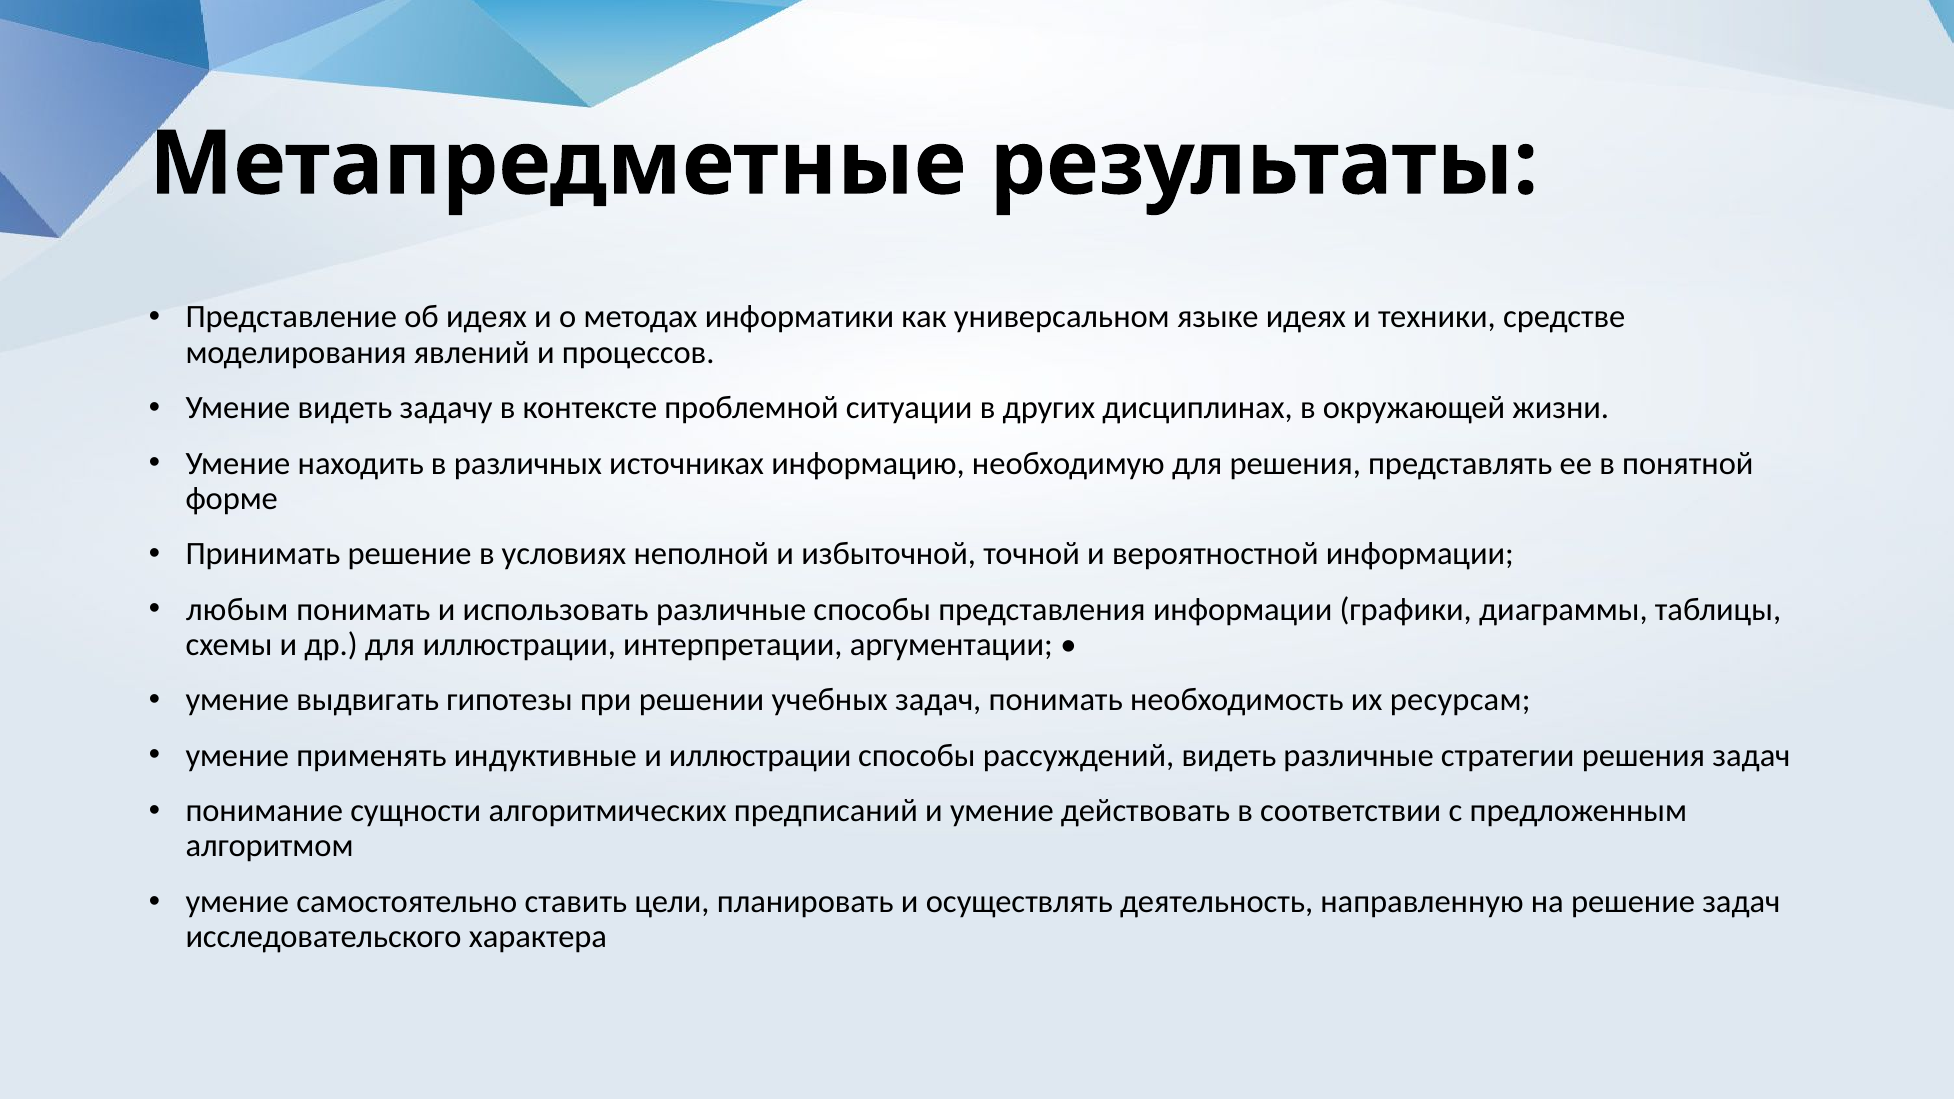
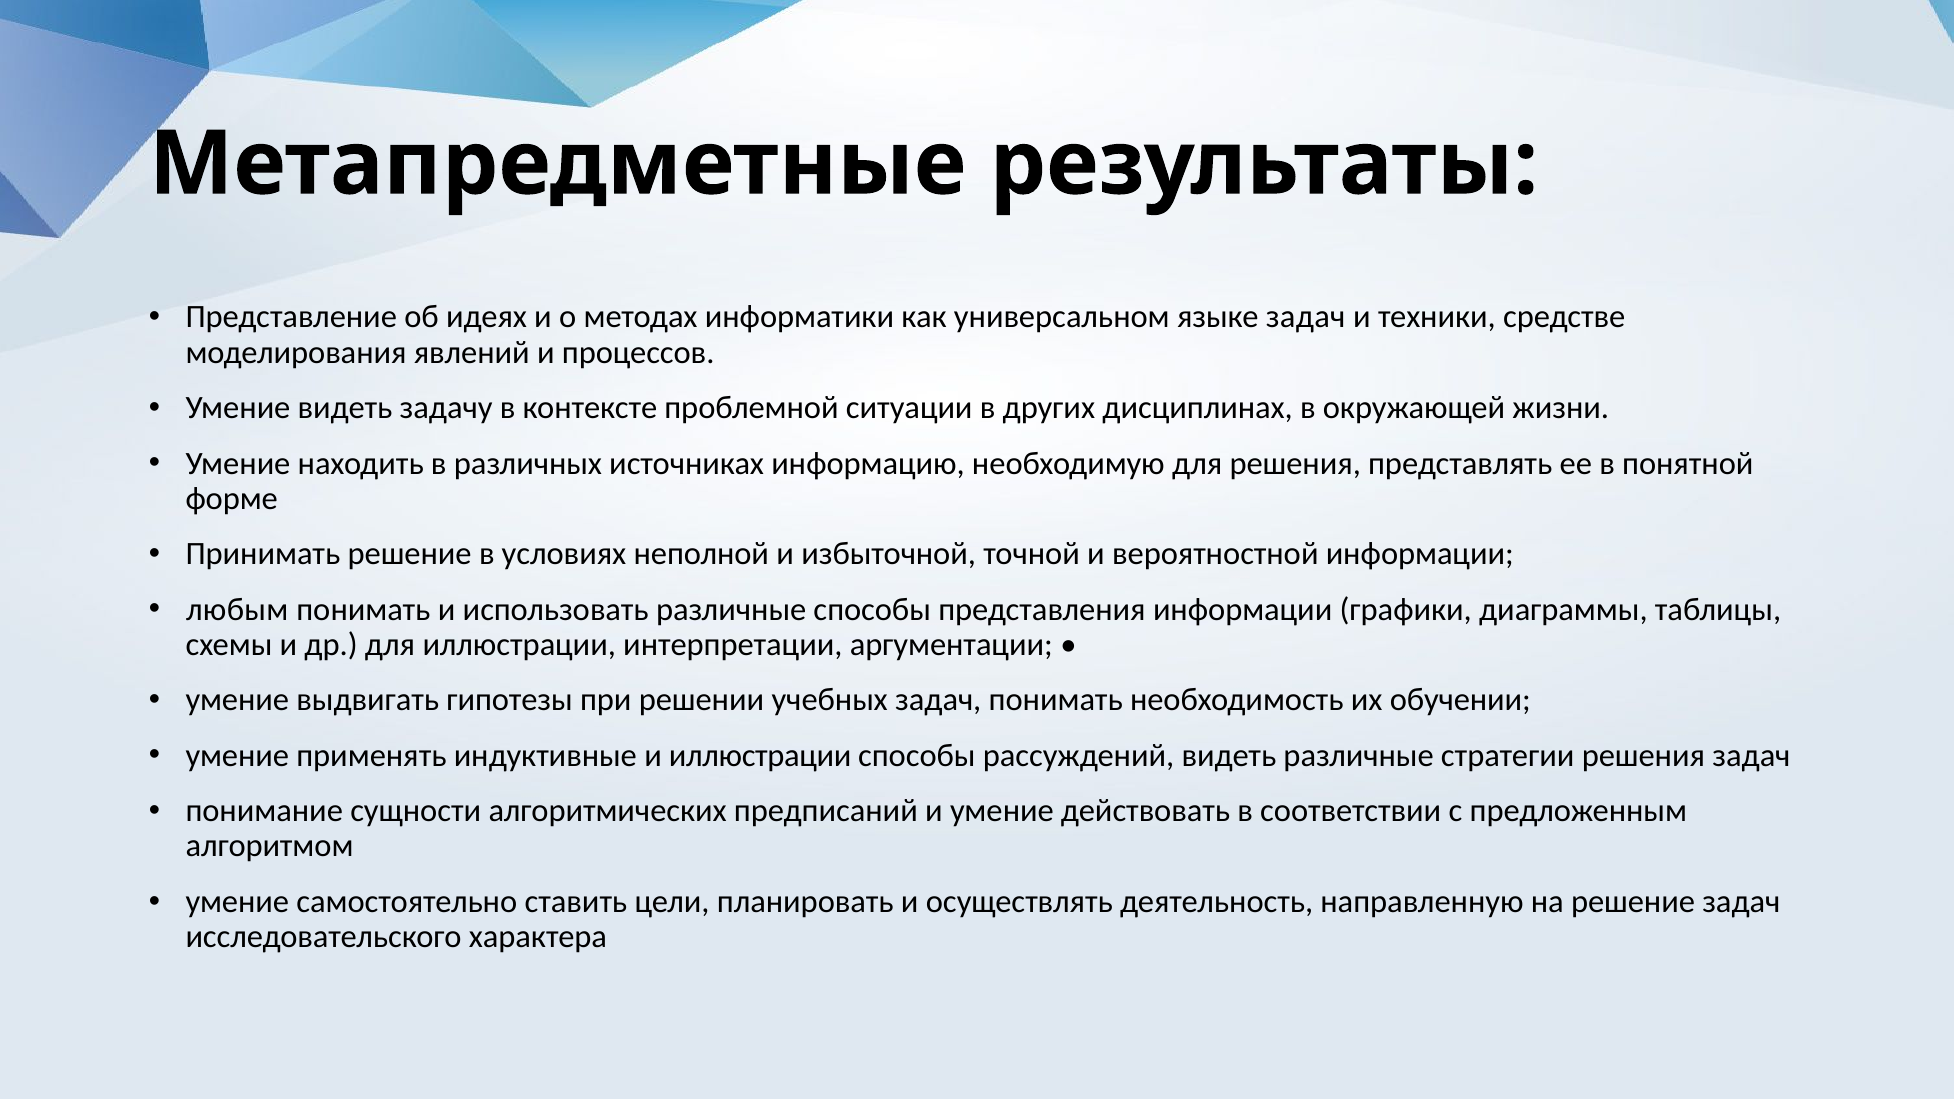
языке идеях: идеях -> задач (1306, 317)
ресурсам: ресурсам -> обучении (1460, 700)
